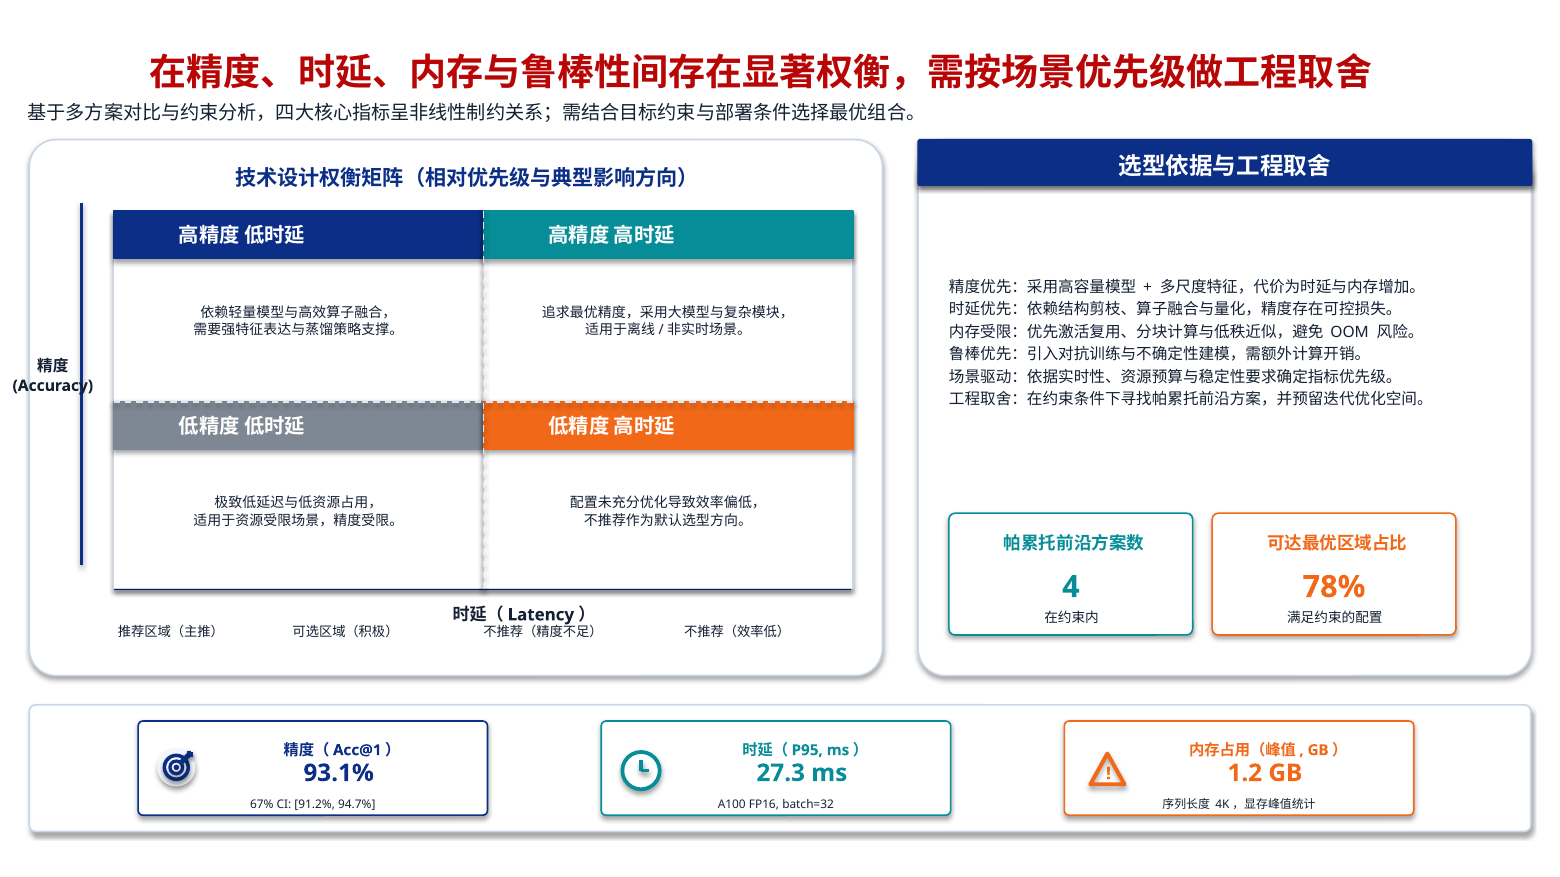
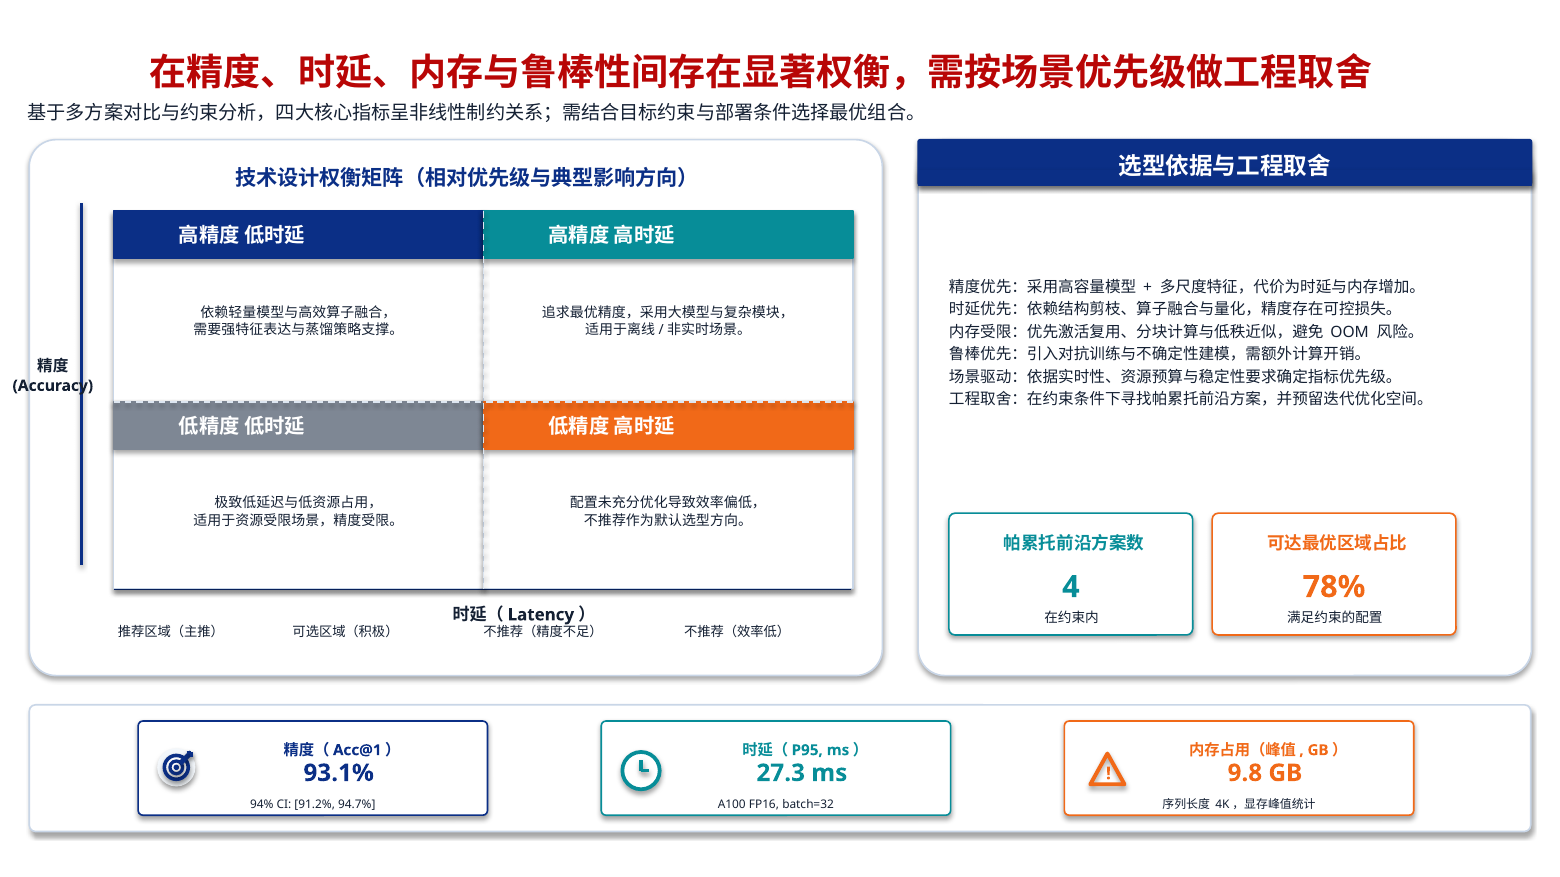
1.2: 1.2 -> 9.8 (1245, 773)
67%: 67% -> 94% (262, 805)
